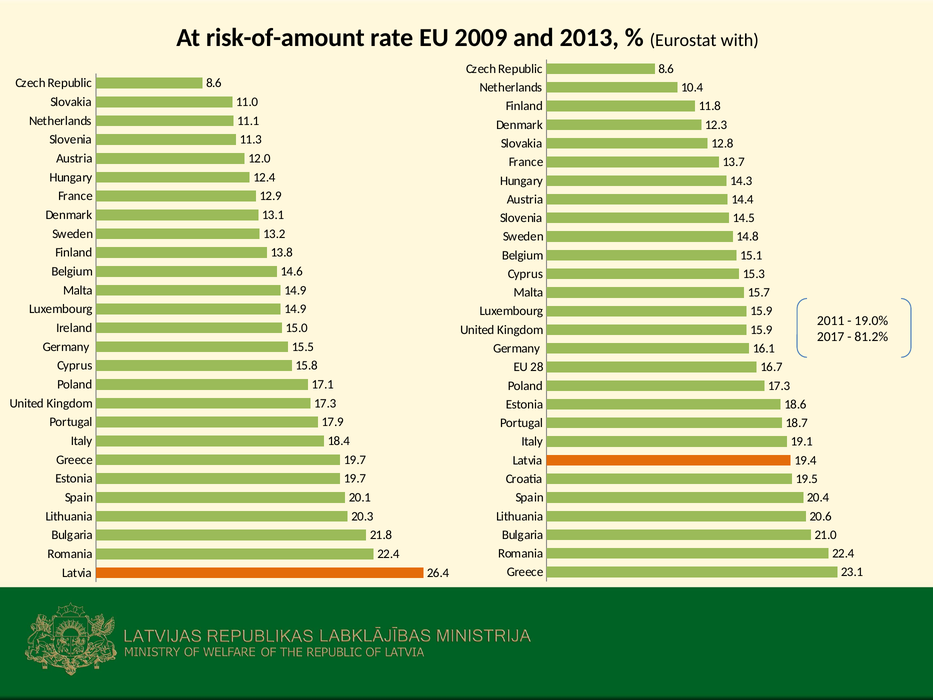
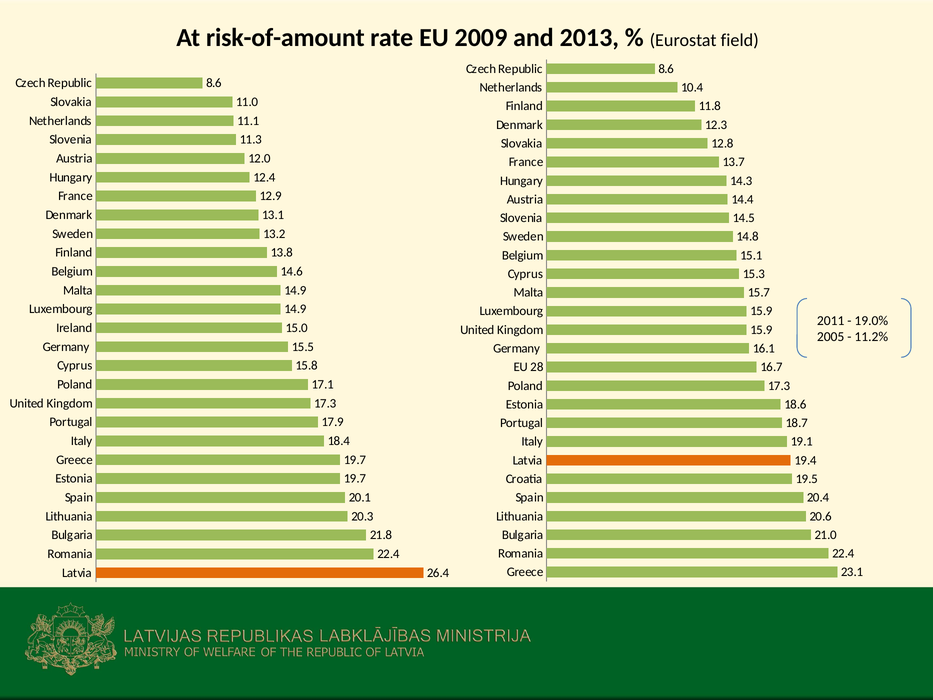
with: with -> field (740, 40)
2017: 2017 -> 2005 (831, 337)
81.2%: 81.2% -> 11.2% (871, 337)
